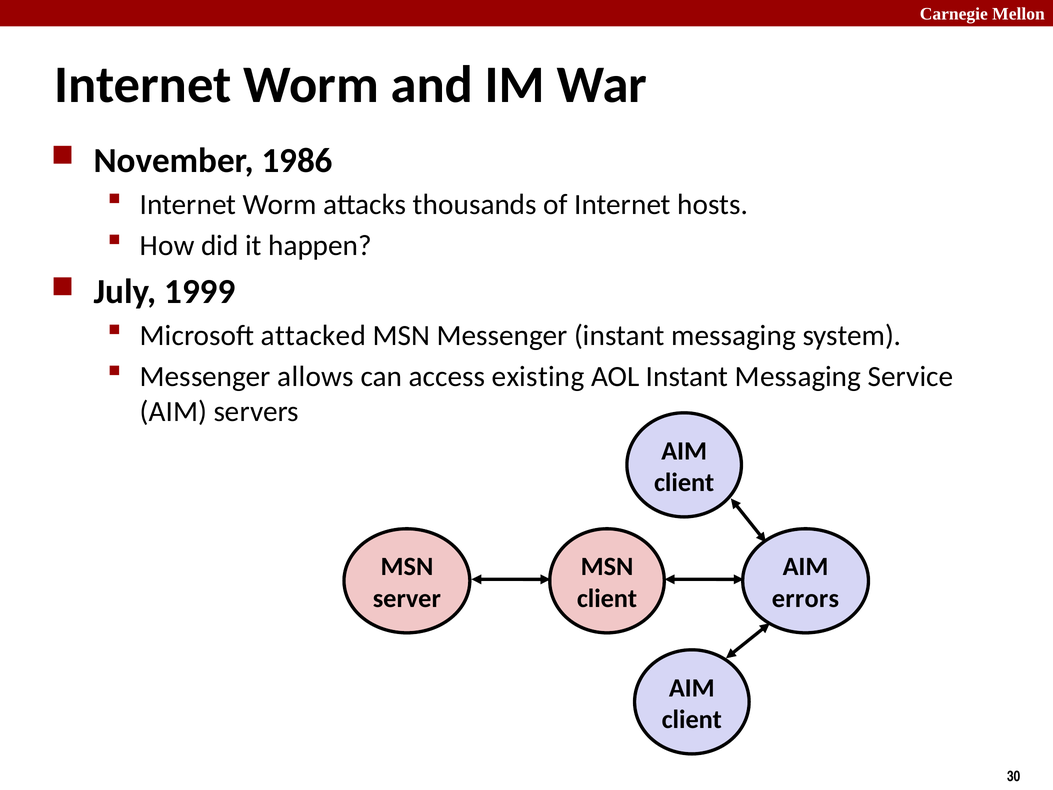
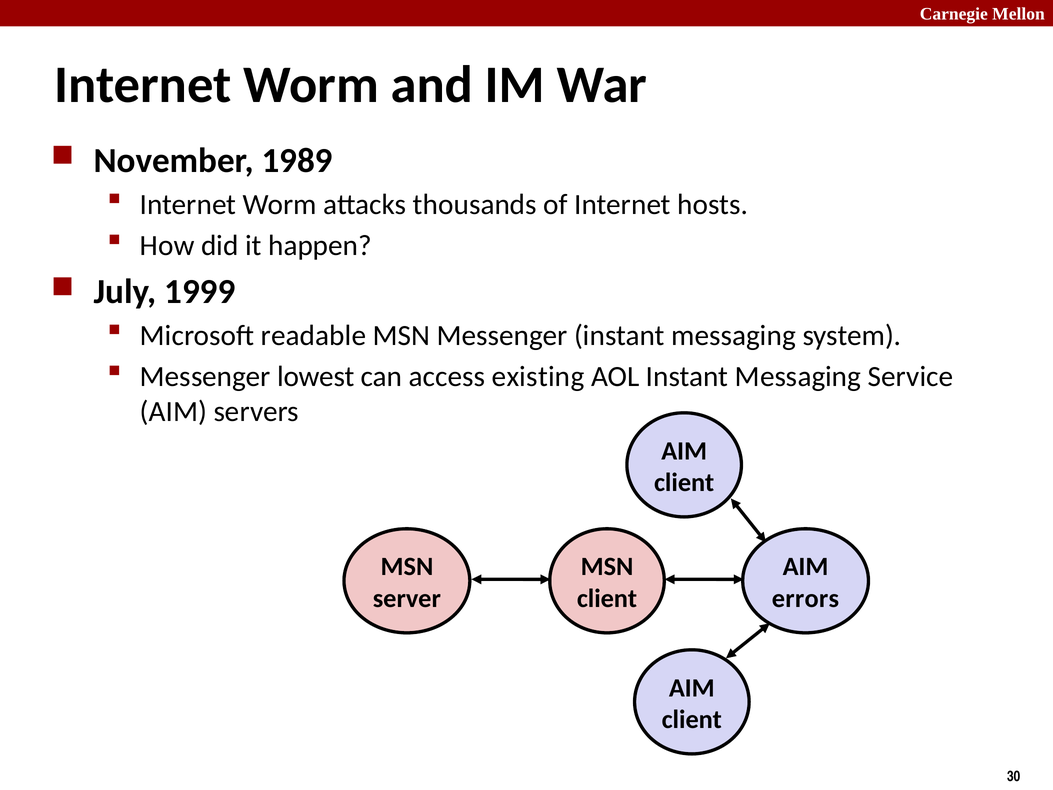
1986: 1986 -> 1989 (297, 160)
attacked: attacked -> readable (313, 336)
allows: allows -> lowest (316, 376)
